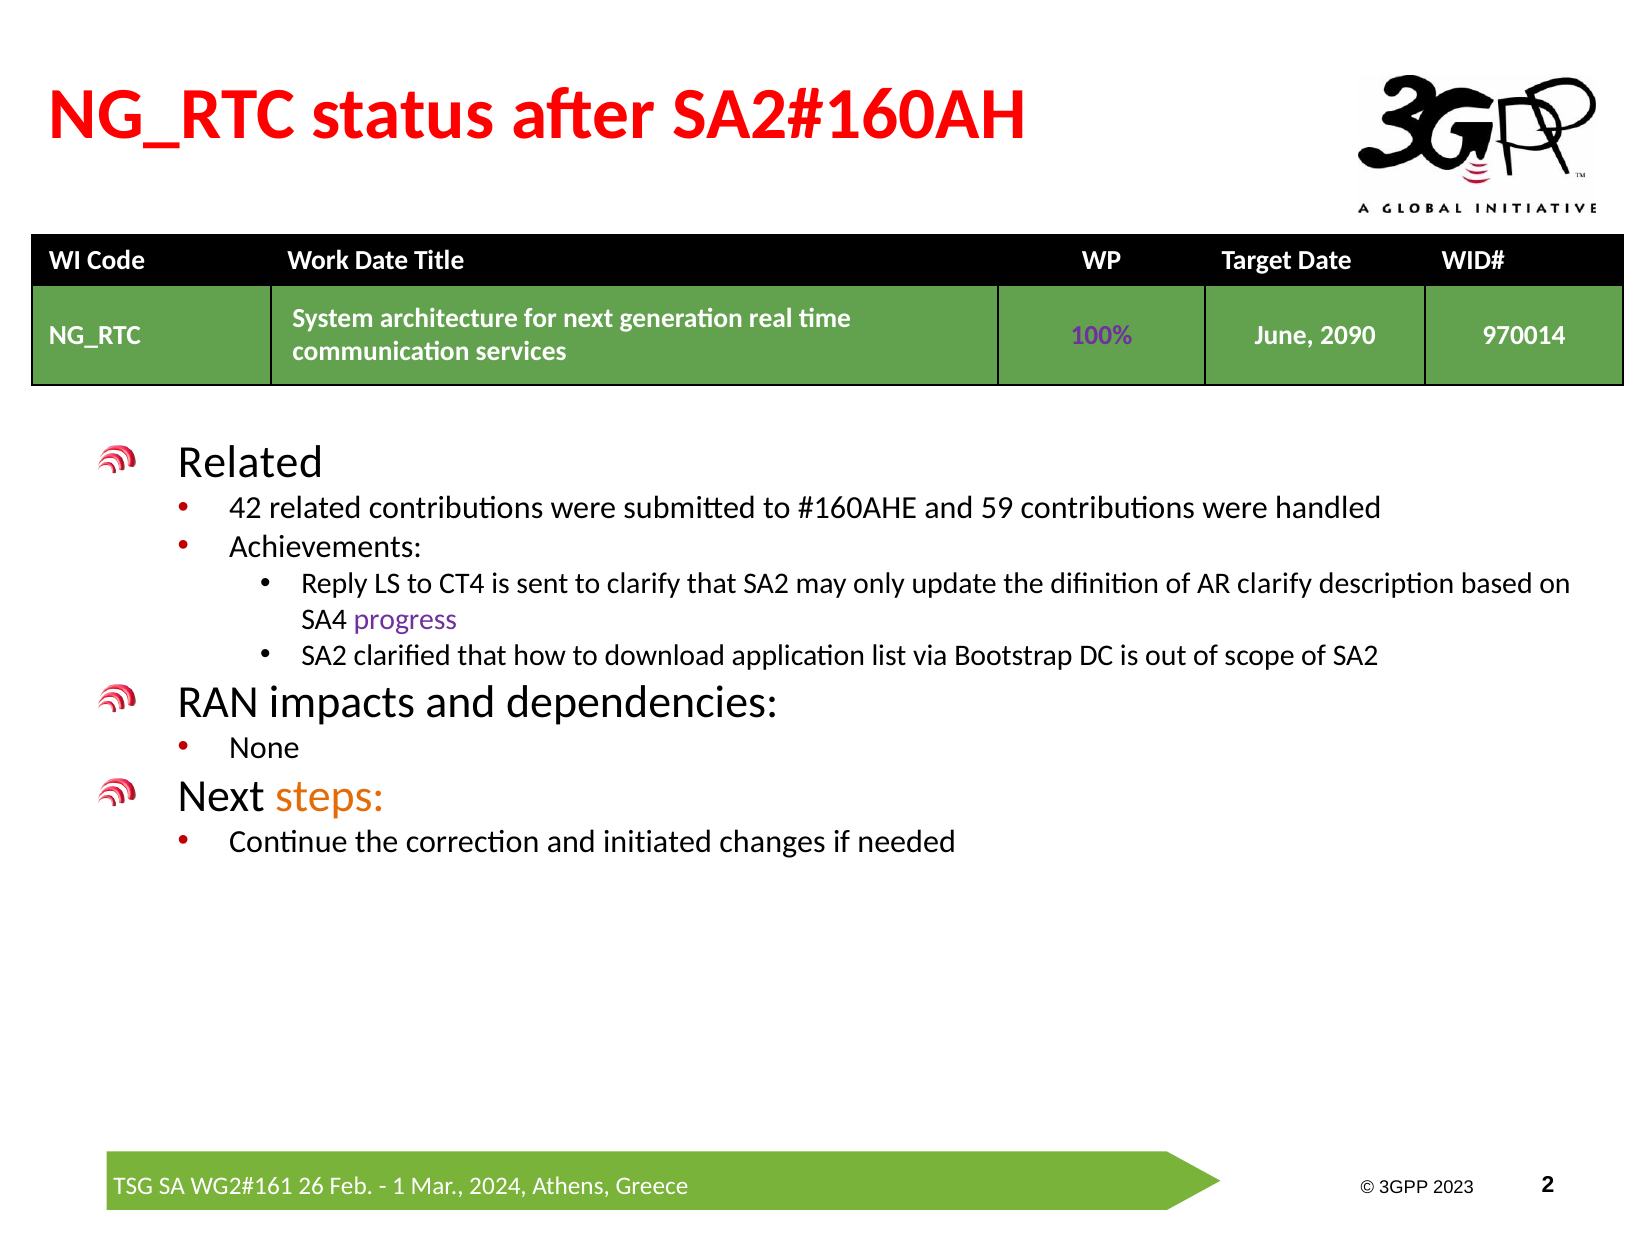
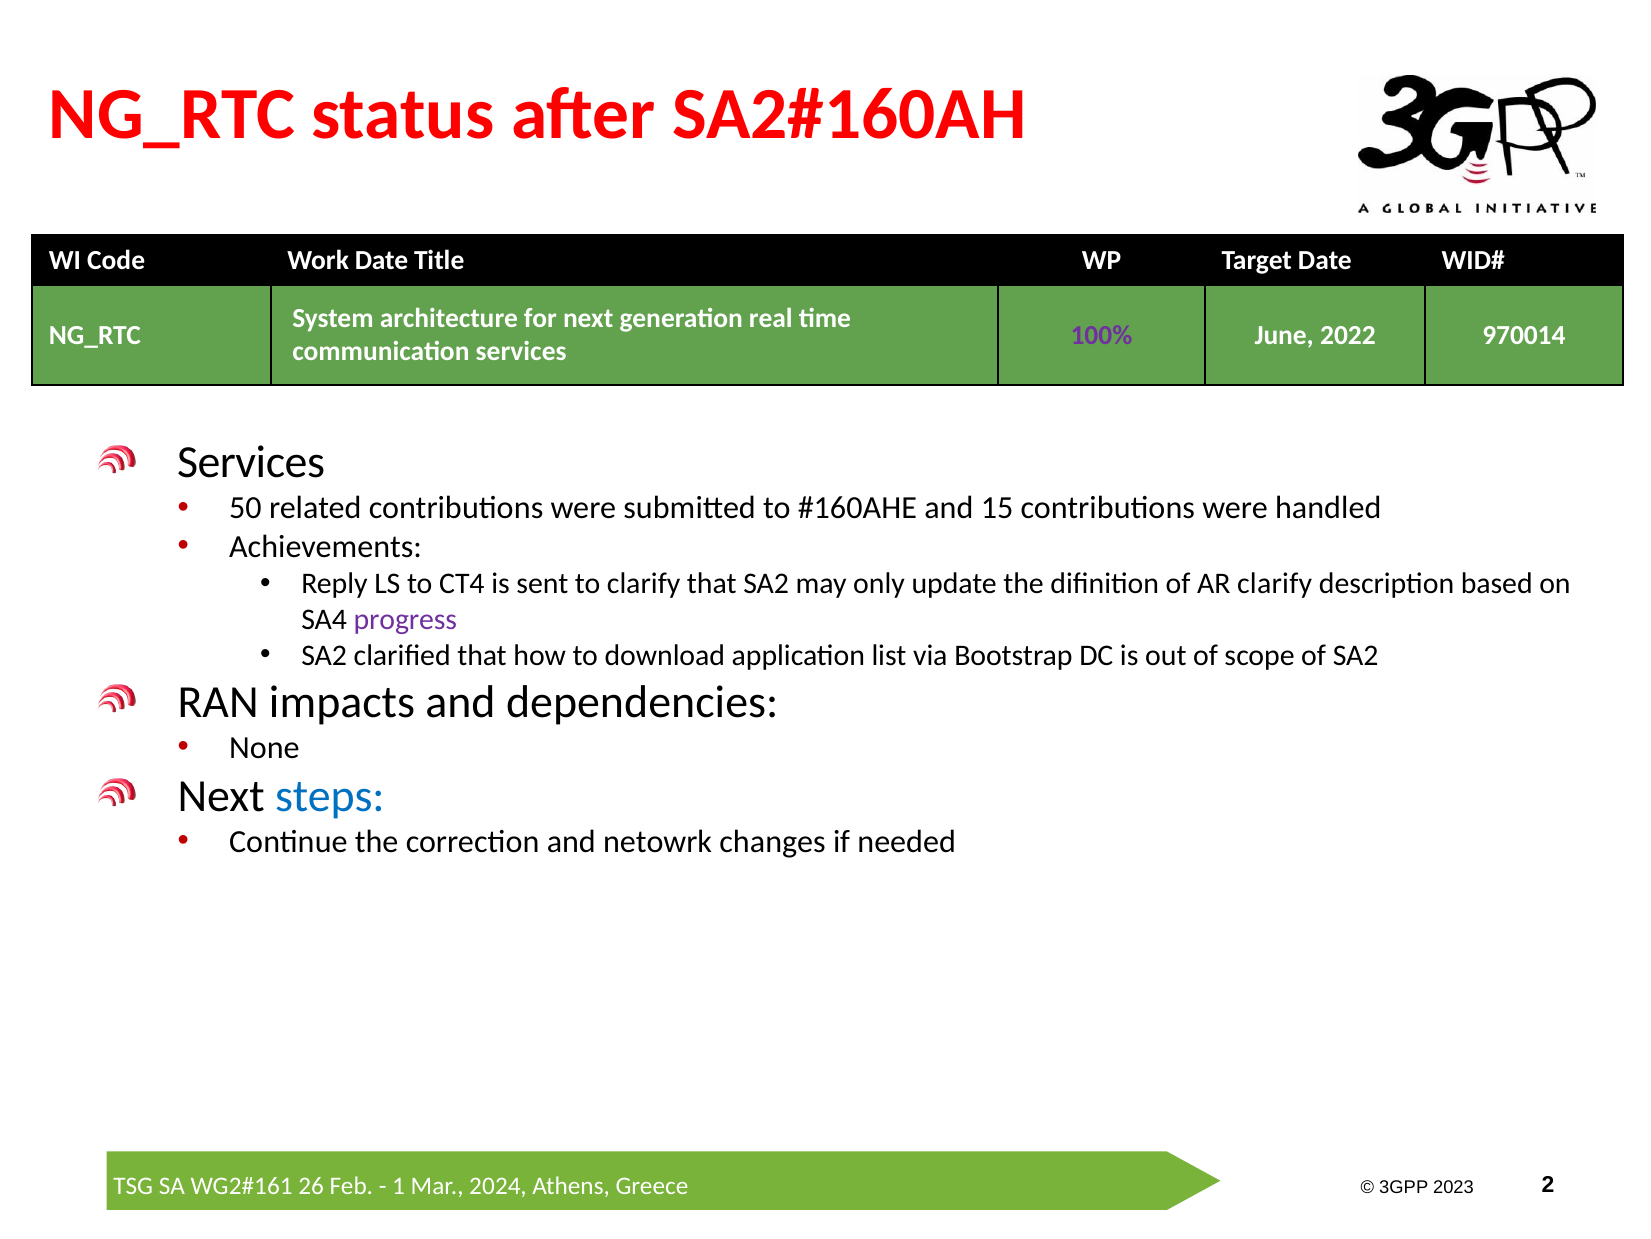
2090: 2090 -> 2022 (1348, 335)
Related: Related -> Services (251, 462)
42: 42 -> 50 (245, 508)
59: 59 -> 15 (997, 508)
steps colour: orange -> blue (330, 795)
initiated: initiated -> netowrk (658, 841)
